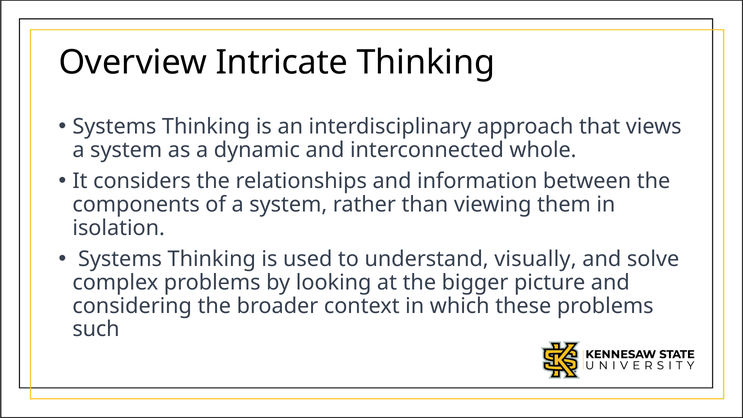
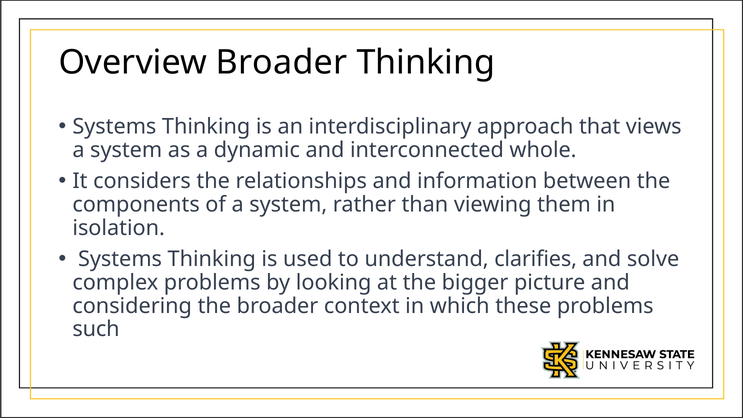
Overview Intricate: Intricate -> Broader (282, 62)
visually: visually -> clarifies (536, 259)
